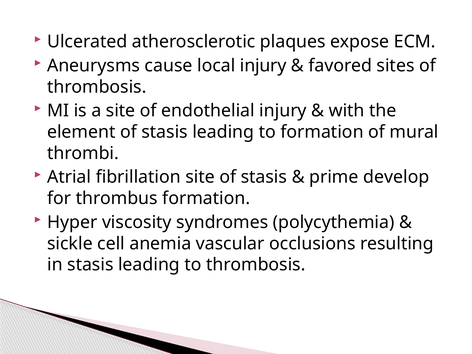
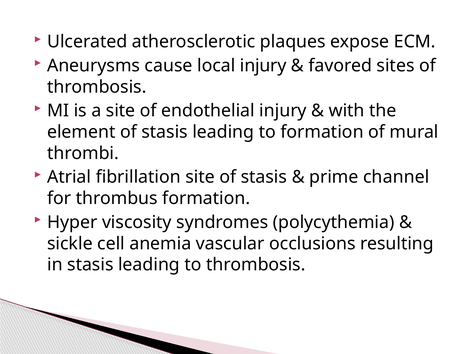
develop: develop -> channel (396, 177)
